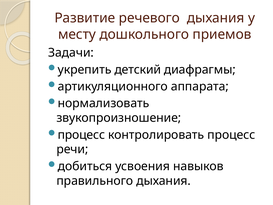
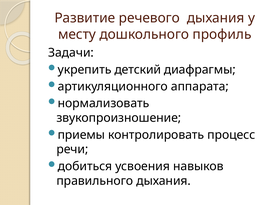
приемов: приемов -> профиль (222, 34)
процесс: процесс -> приемы (81, 135)
